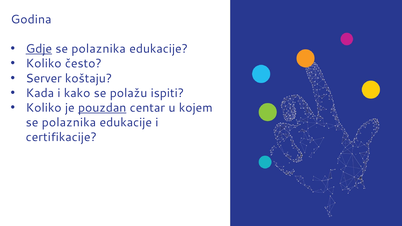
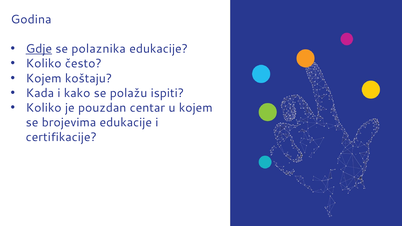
Server: Server -> Kojem (44, 78)
pouzdan underline: present -> none (102, 108)
polaznika: polaznika -> brojevima (69, 123)
